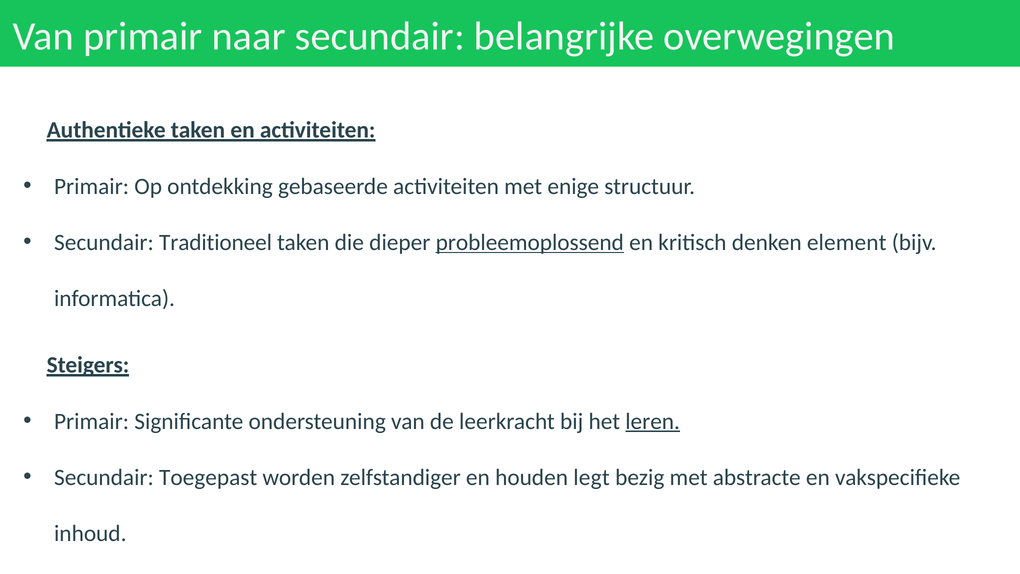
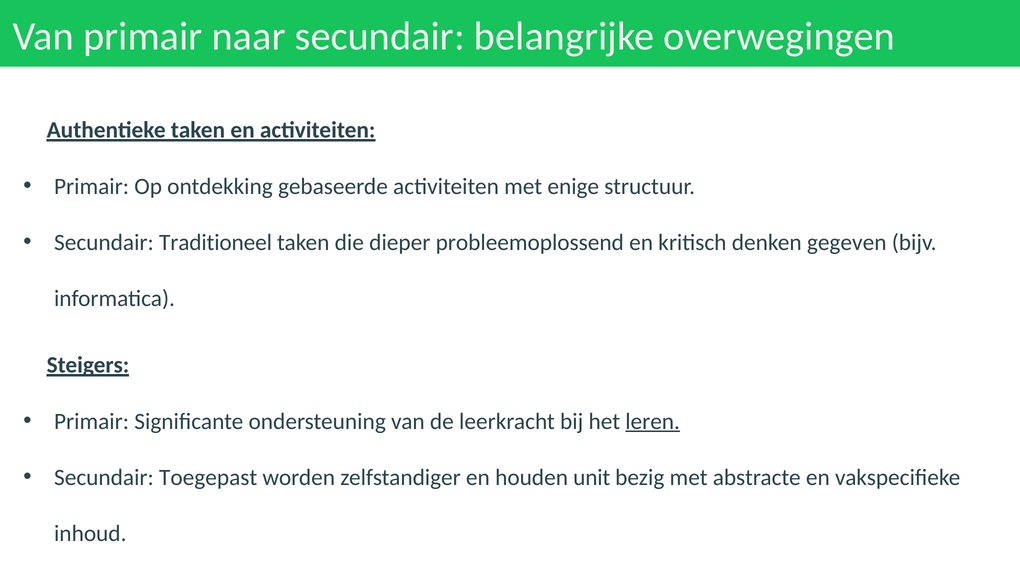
probleemoplossend underline: present -> none (530, 242)
element: element -> gegeven (847, 242)
legt: legt -> unit (592, 477)
